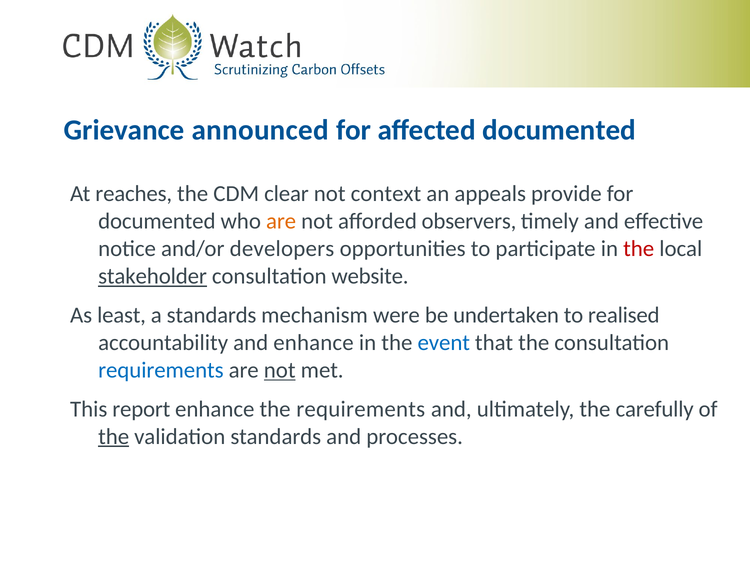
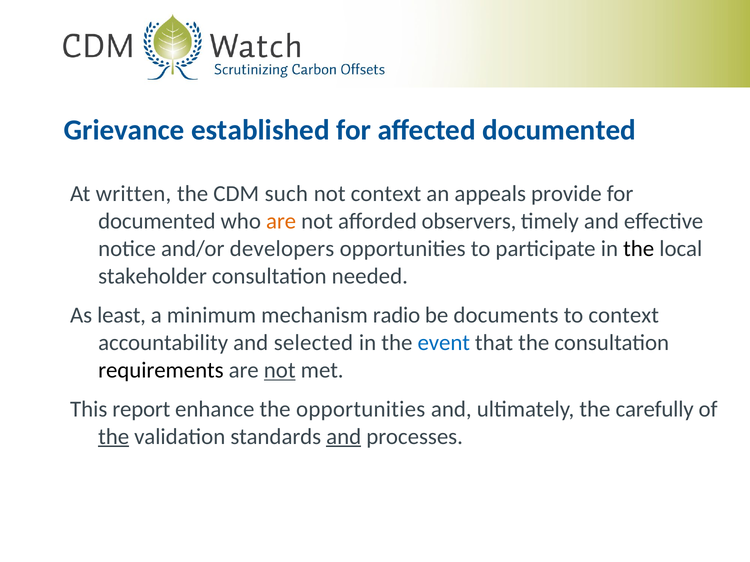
announced: announced -> established (260, 130)
reaches: reaches -> written (134, 194)
clear: clear -> such (286, 194)
the colour: red -> black (639, 249)
stakeholder underline: present -> none (153, 277)
website: website -> needed (370, 277)
a standards: standards -> minimum (211, 316)
were: were -> radio (397, 316)
undertaken: undertaken -> documents (506, 316)
to realised: realised -> context (624, 316)
and enhance: enhance -> selected (313, 343)
requirements colour: blue -> black (161, 371)
the requirements: requirements -> opportunities (361, 409)
and underline: none -> present (344, 437)
